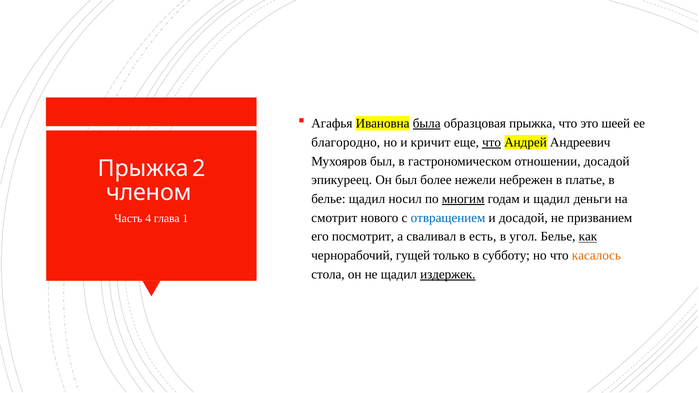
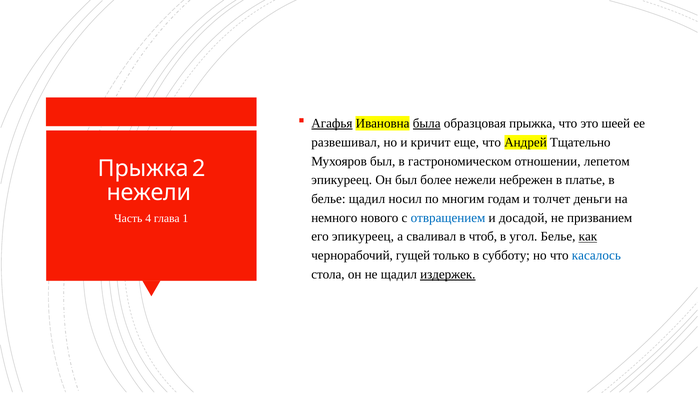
Агафья underline: none -> present (332, 124)
благородно: благородно -> развешивал (346, 142)
что underline: present -> none (492, 142)
Андреевич: Андреевич -> Тщательно (580, 142)
отношении досадой: досадой -> лепетом (607, 161)
членом: членом -> нежели (149, 192)
многим underline: present -> none (463, 199)
и щадил: щадил -> толчет (552, 199)
смотрит: смотрит -> немного (334, 218)
его посмотрит: посмотрит -> эпикуреец (363, 237)
есть: есть -> чтоб (483, 237)
касалось colour: orange -> blue (596, 256)
